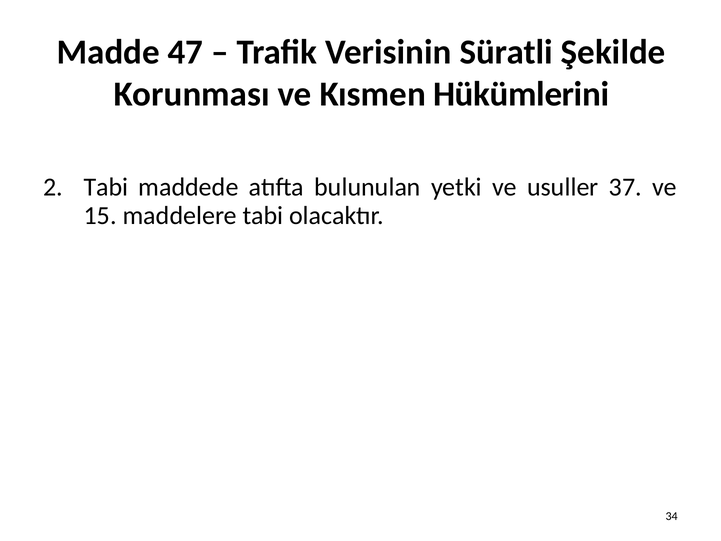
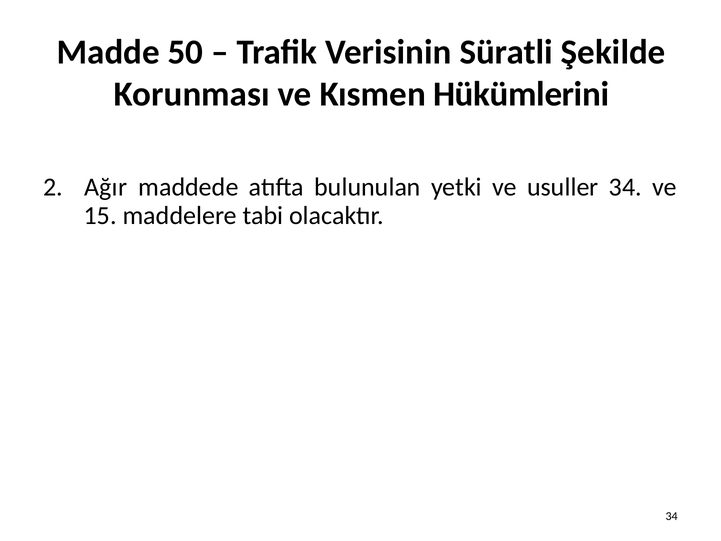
47: 47 -> 50 (185, 52)
Tabi: Tabi -> Ağır (106, 187)
usuller 37: 37 -> 34 (625, 187)
